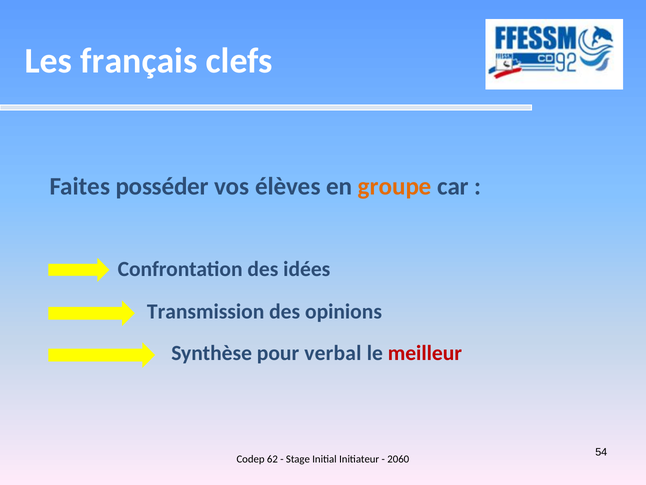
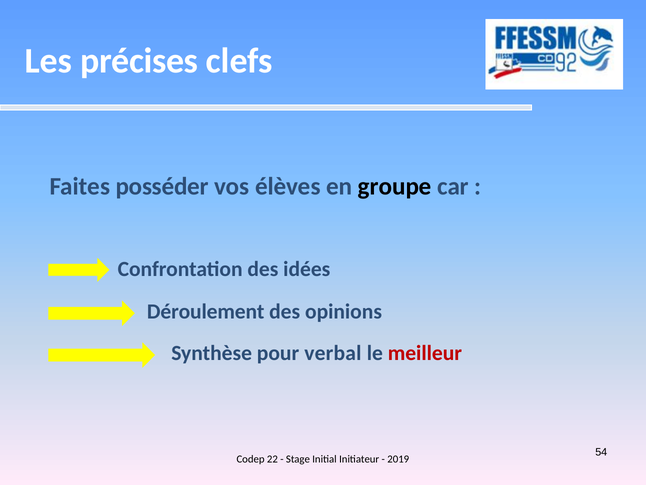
français: français -> précises (139, 61)
groupe colour: orange -> black (395, 186)
Transmission: Transmission -> Déroulement (206, 311)
62: 62 -> 22 (272, 459)
2060: 2060 -> 2019 (398, 459)
